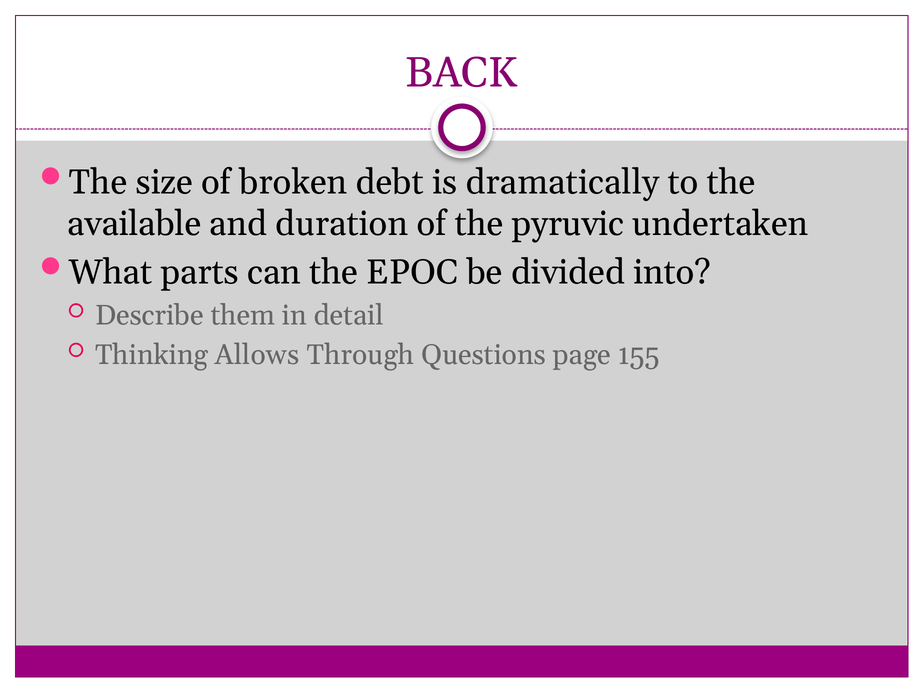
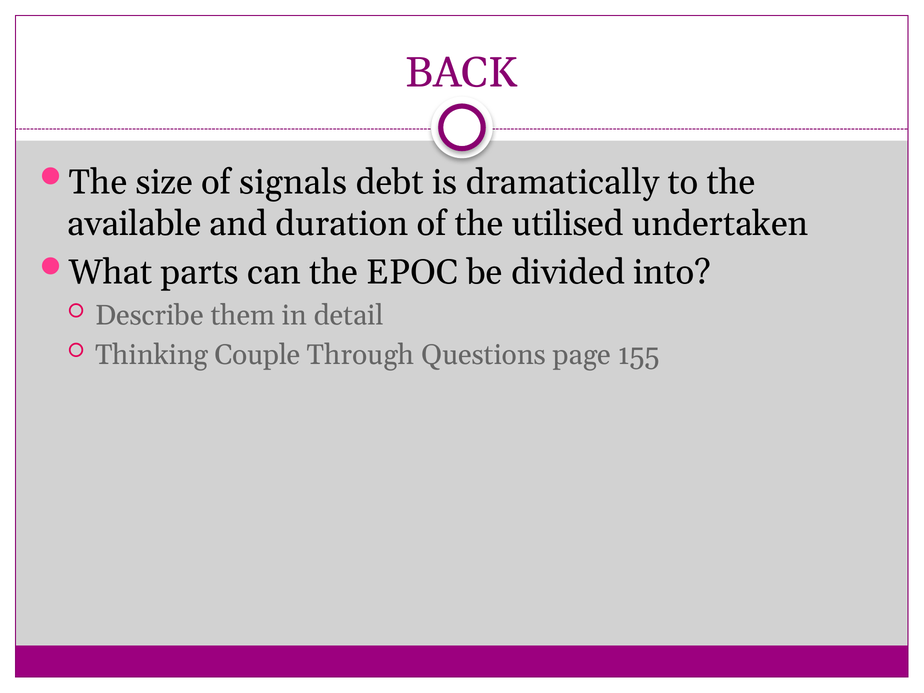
broken: broken -> signals (293, 182)
pyruvic: pyruvic -> utilised (568, 224)
Allows: Allows -> Couple (258, 355)
